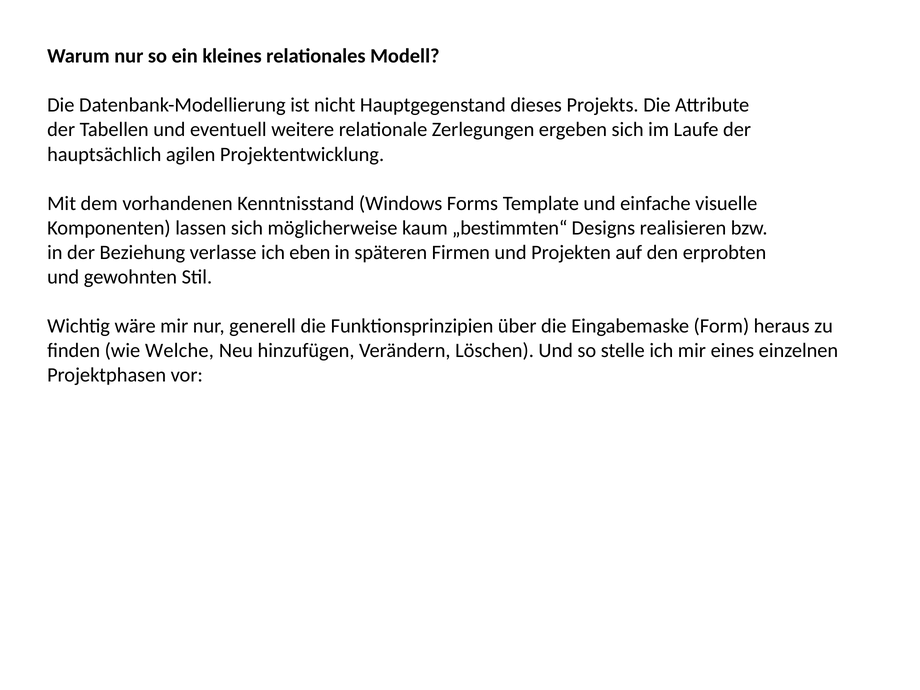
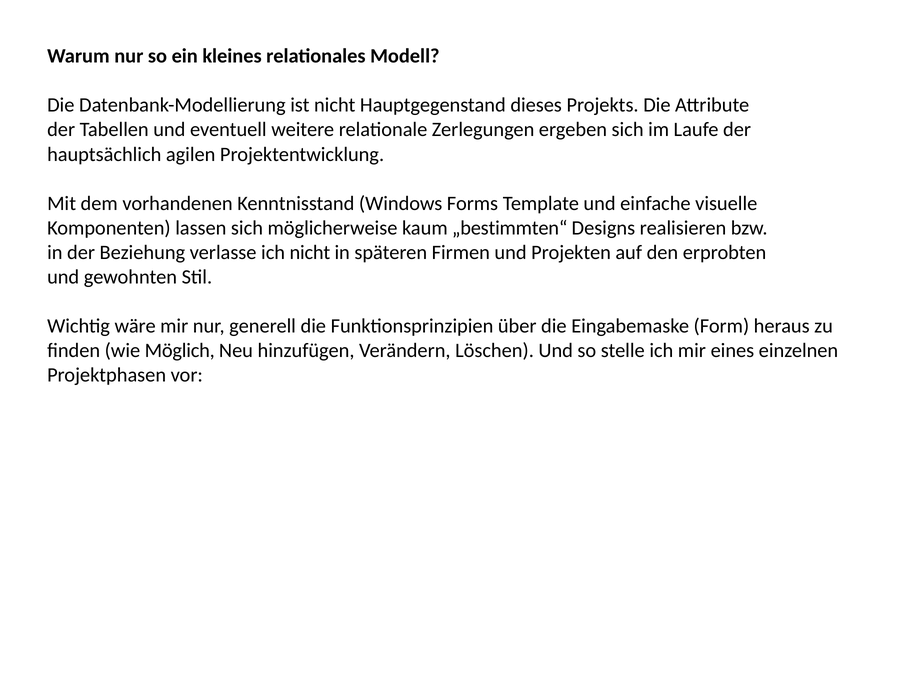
ich eben: eben -> nicht (310, 252)
Welche: Welche -> Möglich (180, 350)
